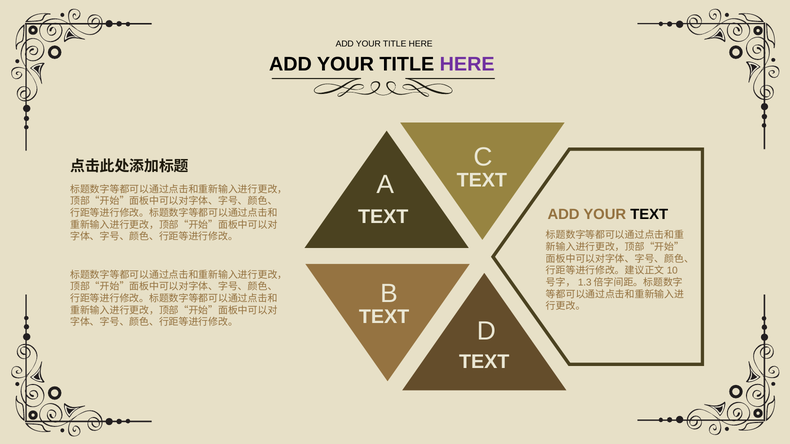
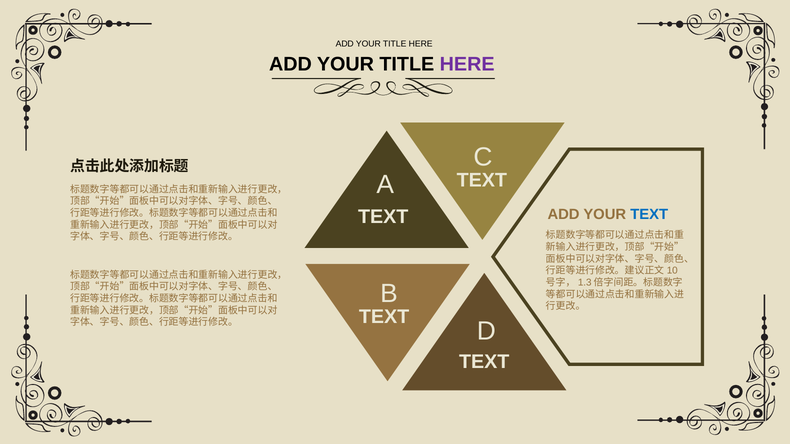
TEXT colour: black -> blue (649, 215)
